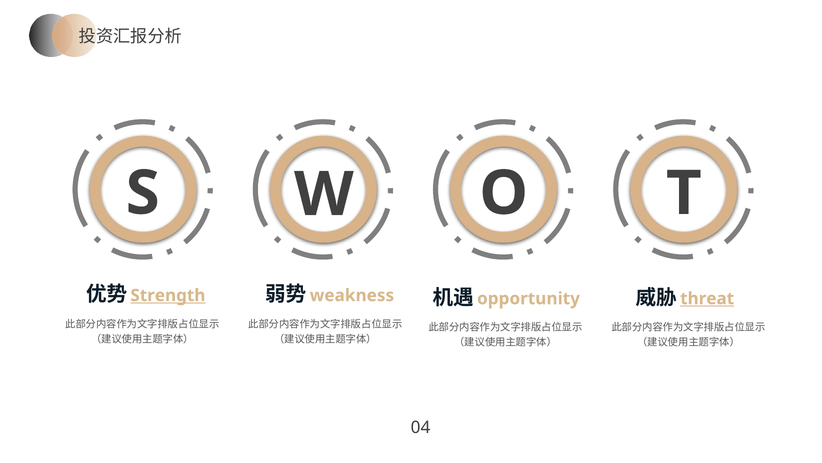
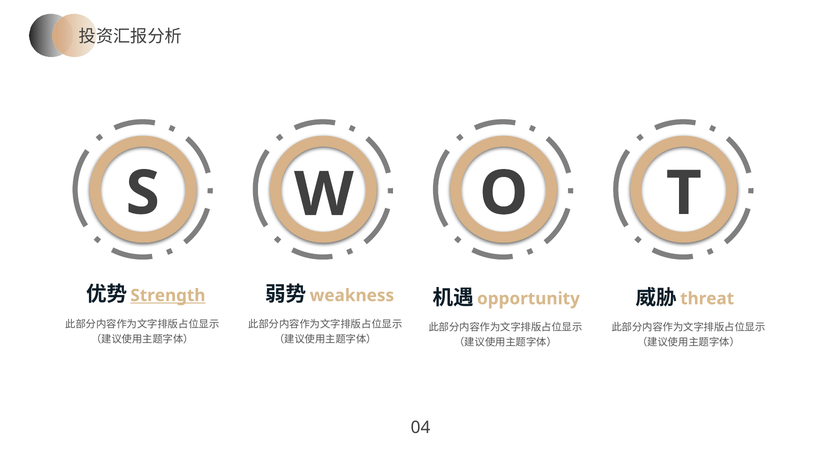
threat underline: present -> none (707, 298)
